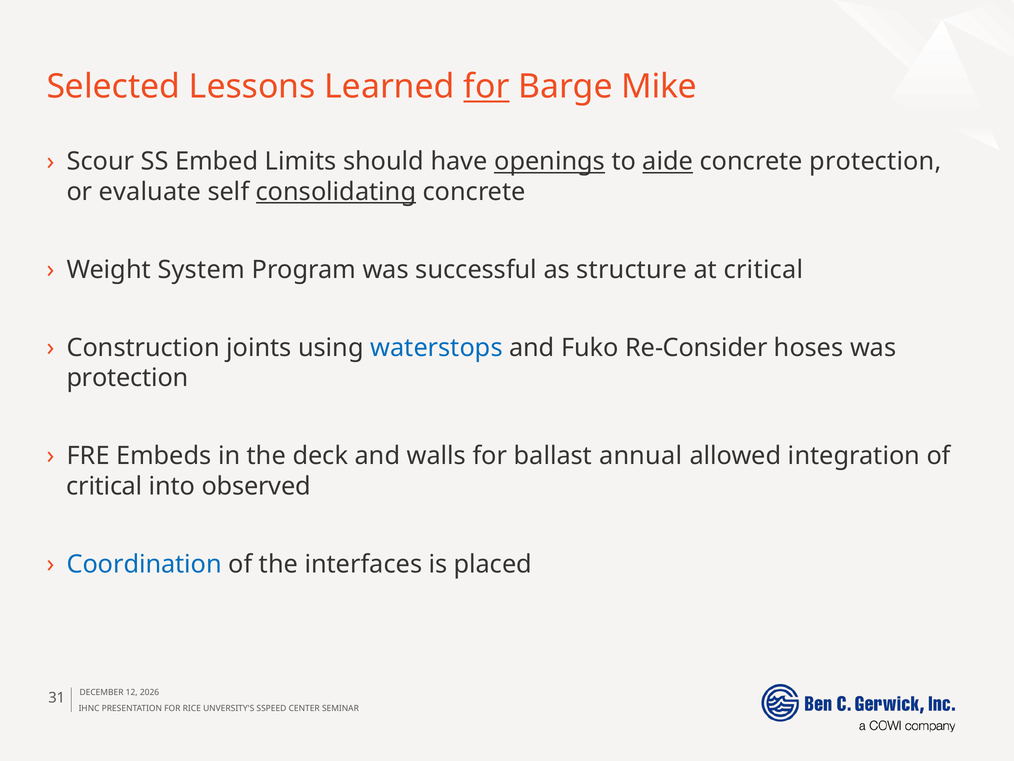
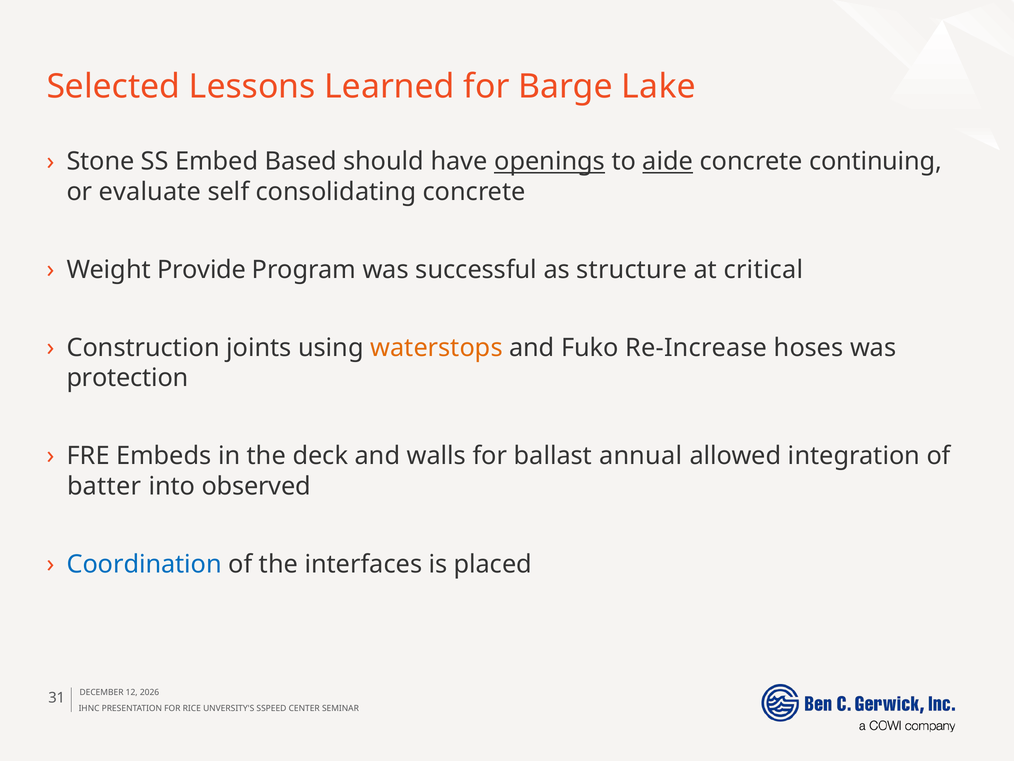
for underline: present -> none (486, 87)
Mike: Mike -> Lake (659, 87)
Scour: Scour -> Stone (100, 161)
Limits: Limits -> Based (301, 161)
concrete protection: protection -> continuing (876, 161)
consolidating underline: present -> none (336, 192)
System: System -> Provide (201, 270)
waterstops colour: blue -> orange (436, 347)
Re-Consider: Re-Consider -> Re-Increase (696, 347)
critical: critical -> batter (104, 486)
